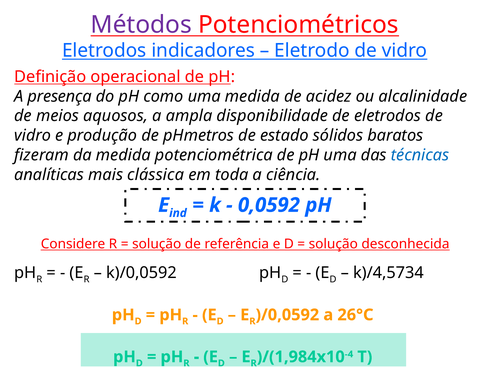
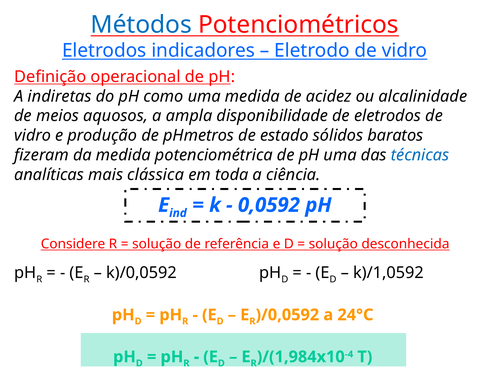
Métodos colour: purple -> blue (141, 25)
presença: presença -> indiretas (60, 96)
k)/4,5734: k)/4,5734 -> k)/1,0592 (388, 273)
26°C: 26°C -> 24°C (355, 314)
